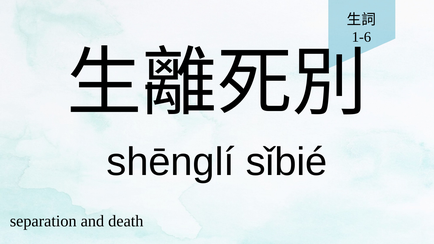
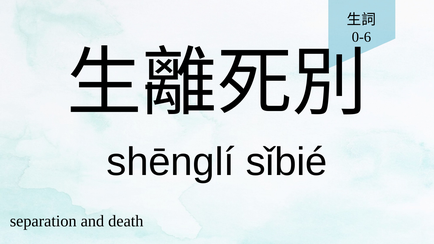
1-6: 1-6 -> 0-6 (361, 37)
